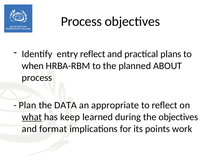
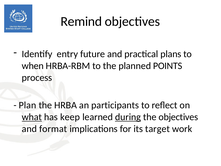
Process: Process -> Remind (81, 21)
entry reflect: reflect -> future (93, 54)
ABOUT: ABOUT -> POINTS (168, 66)
DATA: DATA -> HRBA (66, 105)
appropriate: appropriate -> participants (115, 105)
during underline: none -> present (128, 117)
points: points -> target (157, 129)
